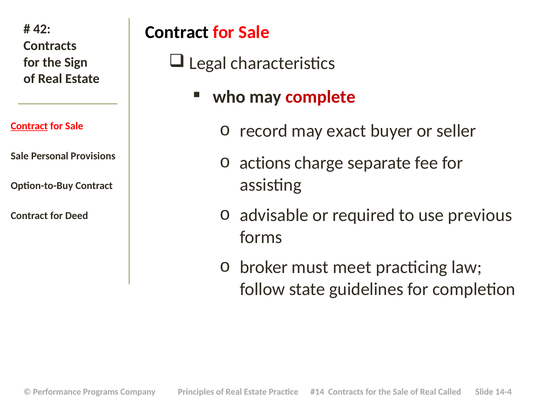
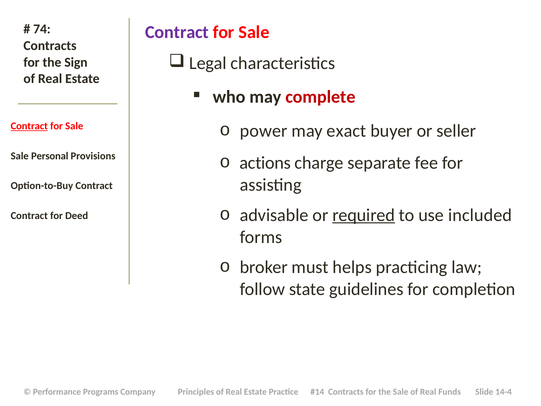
42: 42 -> 74 (42, 29)
Contract colour: black -> purple (177, 32)
record: record -> power (264, 131)
required underline: none -> present (364, 215)
previous: previous -> included (480, 215)
meet: meet -> helps (352, 267)
Called: Called -> Funds (450, 392)
